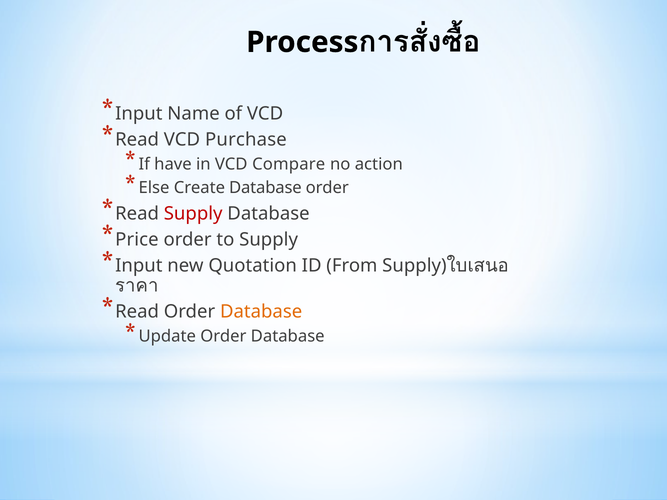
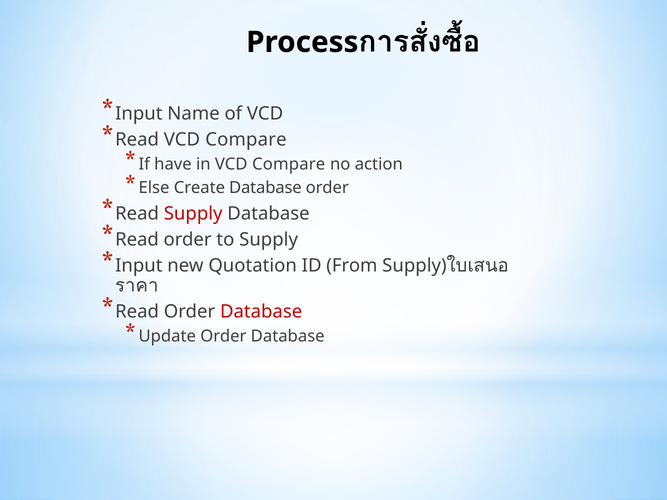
Read VCD Purchase: Purchase -> Compare (246, 140)
Price: Price -> Read (137, 240)
Database colour: orange -> red (261, 312)
